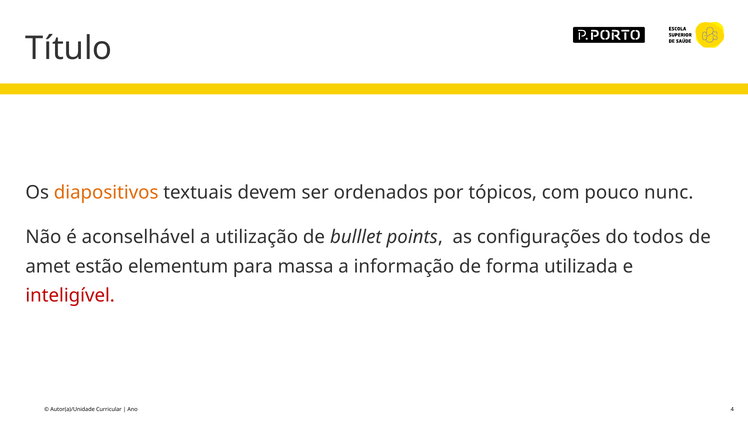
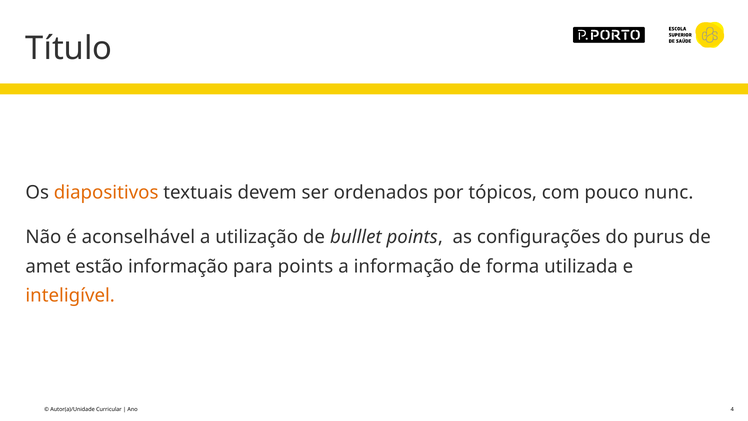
todos: todos -> purus (659, 237)
estão elementum: elementum -> informação (178, 266)
para massa: massa -> points (305, 266)
inteligível colour: red -> orange (70, 295)
